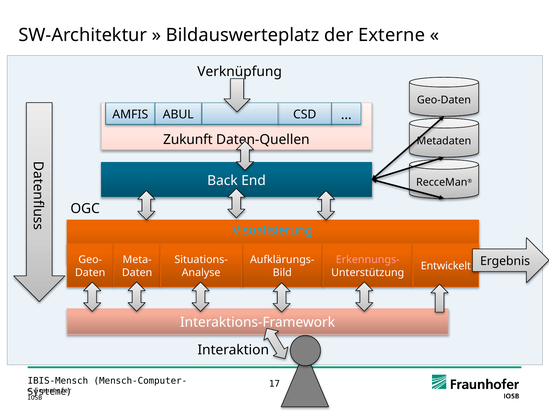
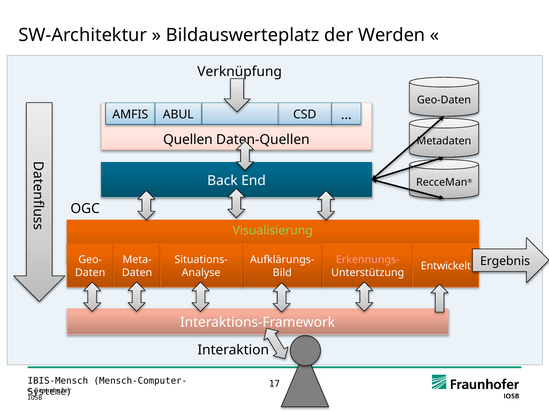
Externe: Externe -> Werden (392, 35)
Zukunft: Zukunft -> Quellen (188, 140)
Visualisierung colour: light blue -> light green (273, 230)
